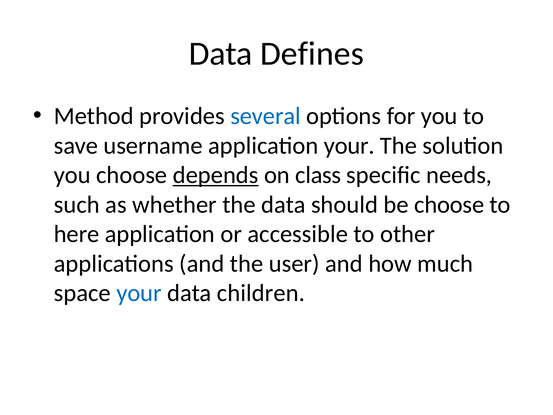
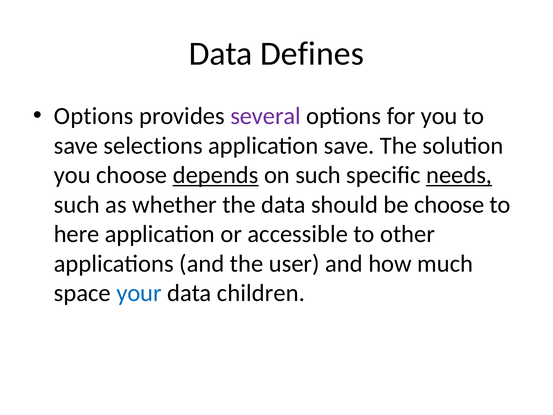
Method: Method -> Options (94, 116)
several colour: blue -> purple (266, 116)
username: username -> selections (153, 146)
application your: your -> save (349, 146)
on class: class -> such (318, 175)
needs underline: none -> present (459, 175)
